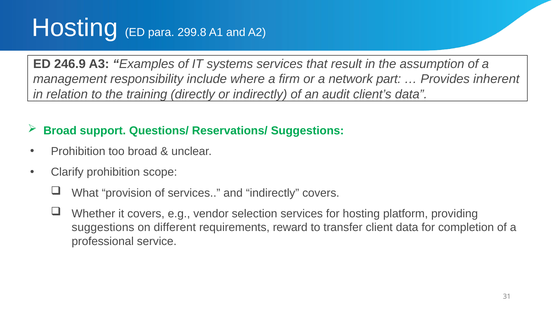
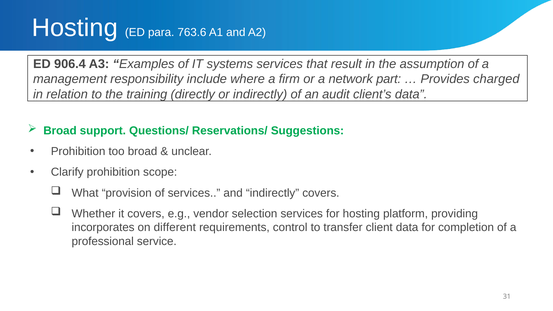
299.8: 299.8 -> 763.6 (192, 32)
246.9: 246.9 -> 906.4 (70, 64)
inherent: inherent -> charged (496, 79)
suggestions: suggestions -> incorporates (103, 228)
reward: reward -> control (290, 228)
